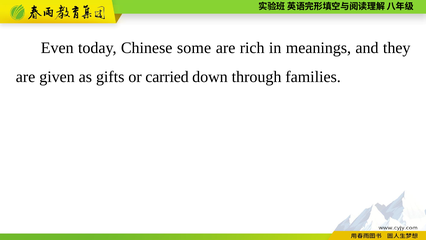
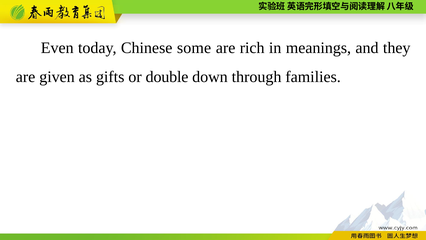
carried: carried -> double (167, 77)
